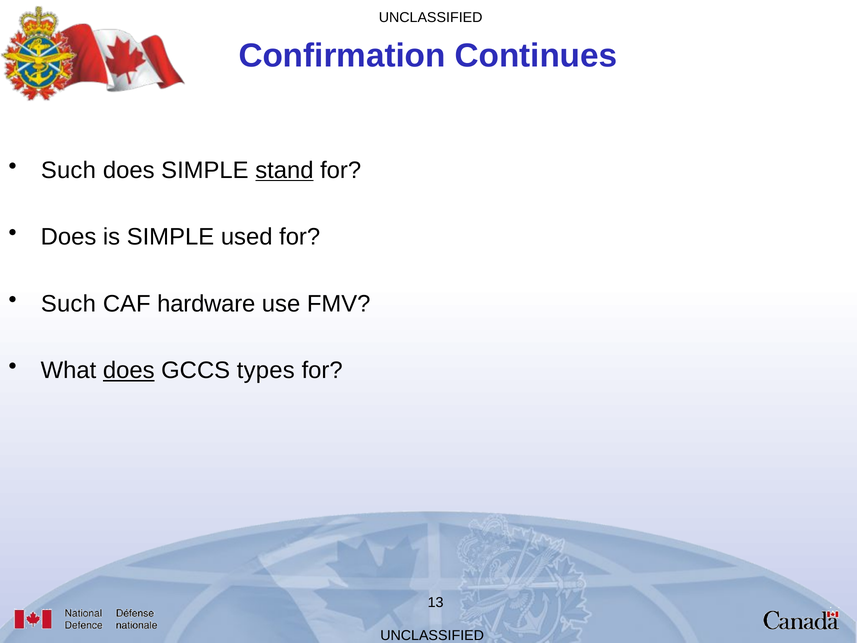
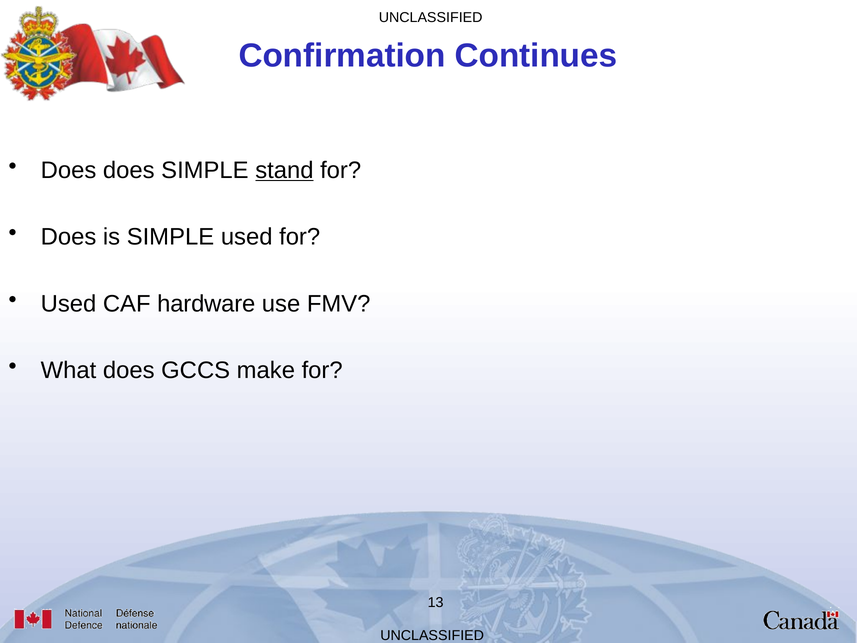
Such: Such -> Does (69, 170)
Such: Such -> Used (69, 304)
does underline: present -> none (129, 370)
types: types -> make (266, 370)
